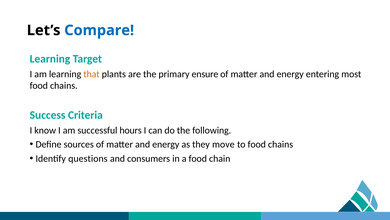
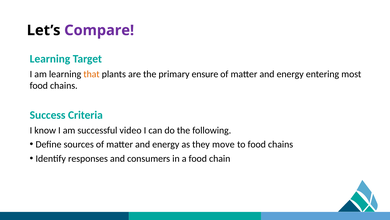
Compare colour: blue -> purple (99, 30)
hours: hours -> video (131, 130)
questions: questions -> responses (88, 158)
